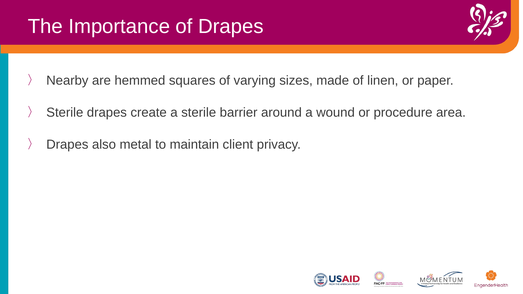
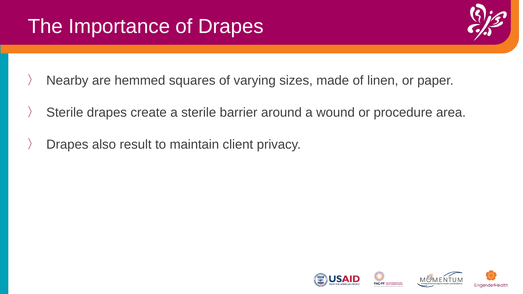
metal: metal -> result (136, 145)
